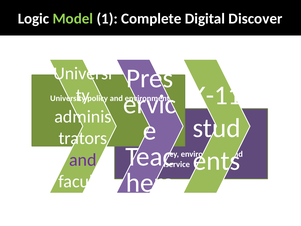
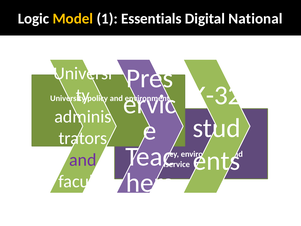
Model colour: light green -> yellow (73, 19)
Complete: Complete -> Essentials (151, 19)
Discover: Discover -> National (256, 19)
K-11: K-11 -> K-32 (217, 95)
